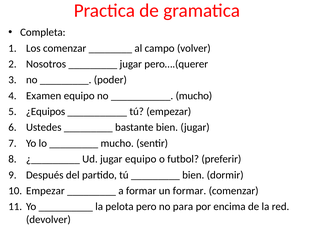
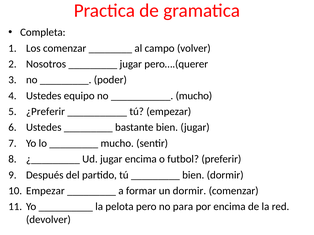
Examen: Examen -> Ustedes (44, 96)
¿Equipos: ¿Equipos -> ¿Preferir (45, 112)
jugar equipo: equipo -> encima (141, 159)
un formar: formar -> dormir (189, 191)
